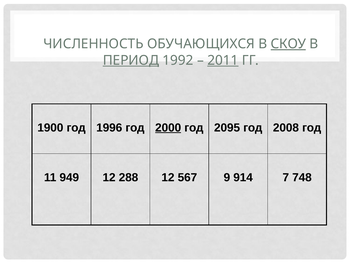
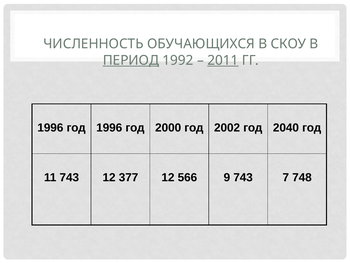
СКОУ underline: present -> none (288, 44)
1900: 1900 -> 1996 (50, 127)
2000 underline: present -> none (168, 127)
2095: 2095 -> 2002 (227, 127)
2008: 2008 -> 2040 (286, 127)
11 949: 949 -> 743 (69, 177)
288: 288 -> 377 (129, 177)
567: 567 -> 566 (187, 177)
9 914: 914 -> 743 (243, 177)
